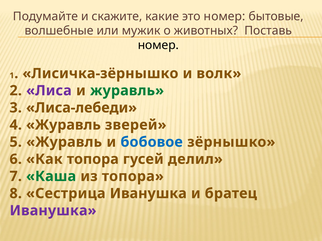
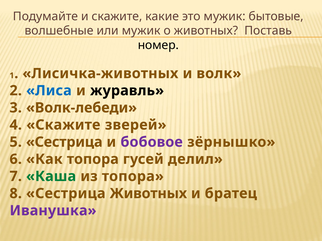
это номер: номер -> мужик (225, 16)
Лисичка-зёрнышко: Лисичка-зёрнышко -> Лисичка-животных (100, 74)
Лиса colour: purple -> blue (49, 91)
журавль colour: green -> black (127, 91)
Лиса-лебеди: Лиса-лебеди -> Волк-лебеди (82, 108)
4 Журавль: Журавль -> Скажите (63, 125)
5 Журавль: Журавль -> Сестрица (64, 142)
бобовое colour: blue -> purple (152, 142)
Сестрица Иванушка: Иванушка -> Животных (148, 194)
